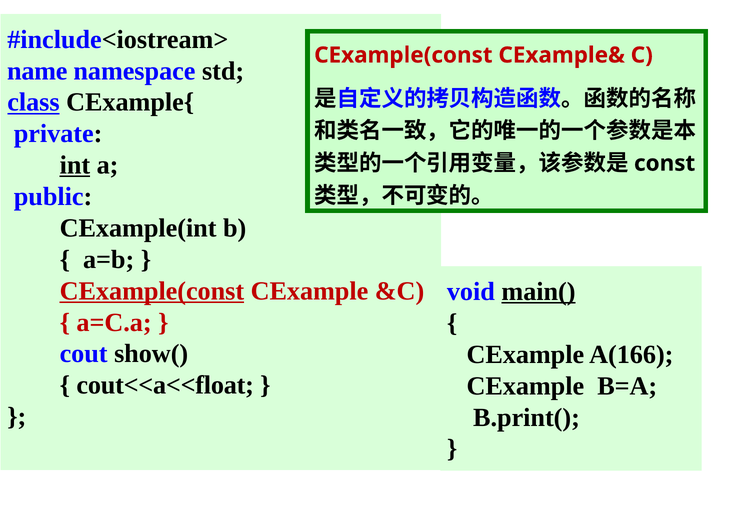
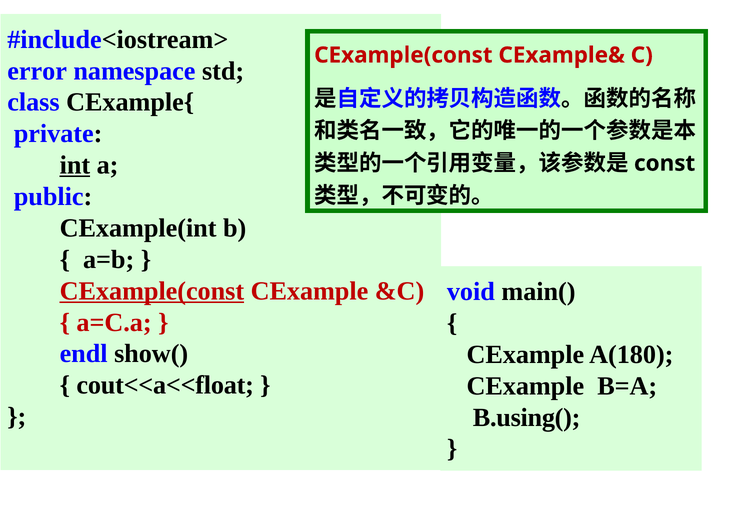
name: name -> error (37, 71)
class underline: present -> none (33, 102)
main( underline: present -> none (538, 292)
cout: cout -> endl (84, 354)
A(166: A(166 -> A(180 (631, 355)
B.print(: B.print( -> B.using( (527, 418)
